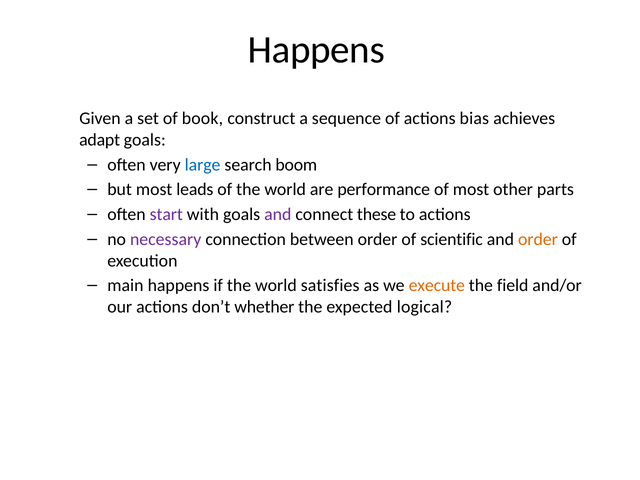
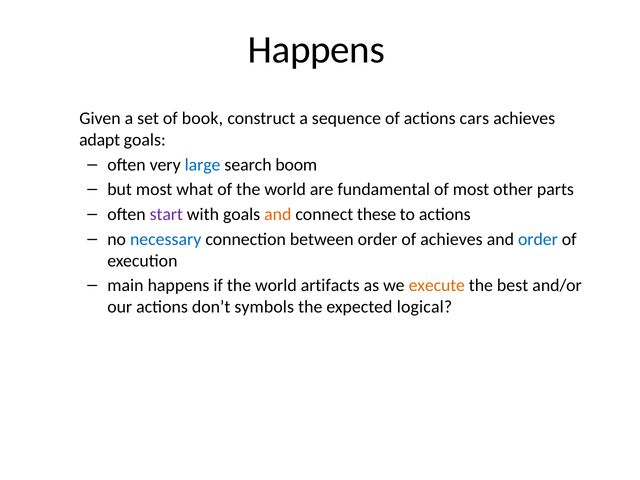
bias: bias -> cars (474, 118)
leads: leads -> what (195, 190)
performance: performance -> fundamental (384, 190)
and colour: purple -> orange (278, 214)
necessary colour: purple -> blue (166, 239)
of scientific: scientific -> achieves (451, 239)
order colour: orange -> blue (538, 239)
satisfies: satisfies -> artifacts (330, 286)
field: field -> best (513, 286)
whether: whether -> symbols (264, 307)
